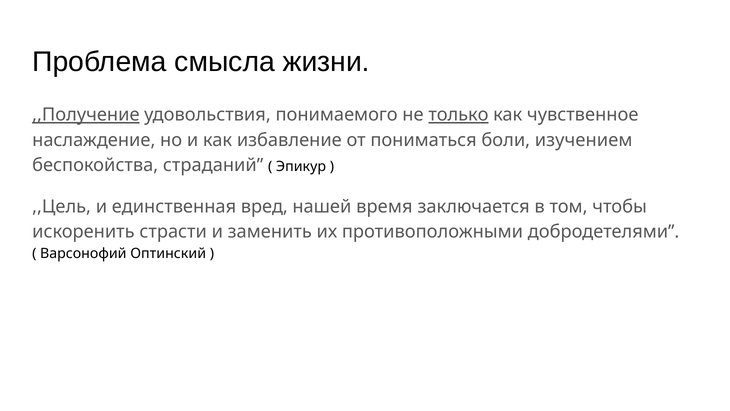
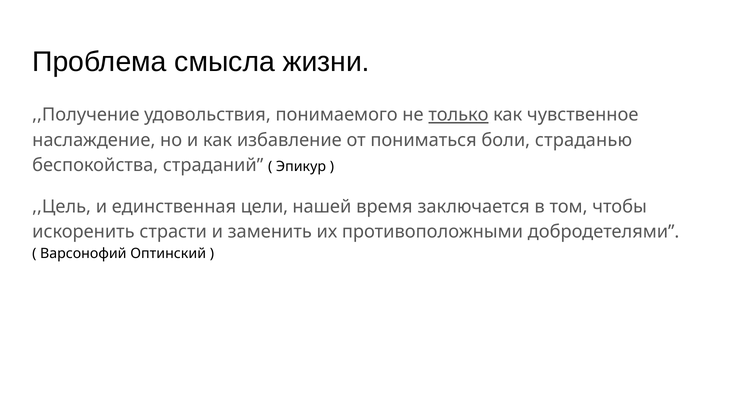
,,Получение underline: present -> none (86, 115)
изучением: изучением -> страданью (584, 140)
вред: вред -> цели (264, 207)
